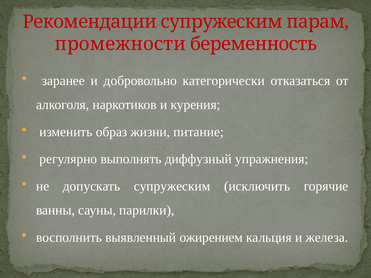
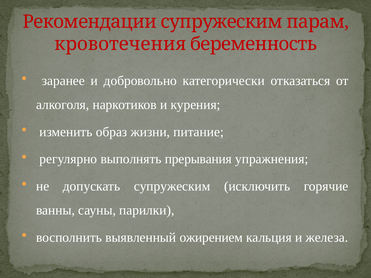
промежности: промежности -> кровотечения (120, 44)
диффузный: диффузный -> прерывания (198, 159)
